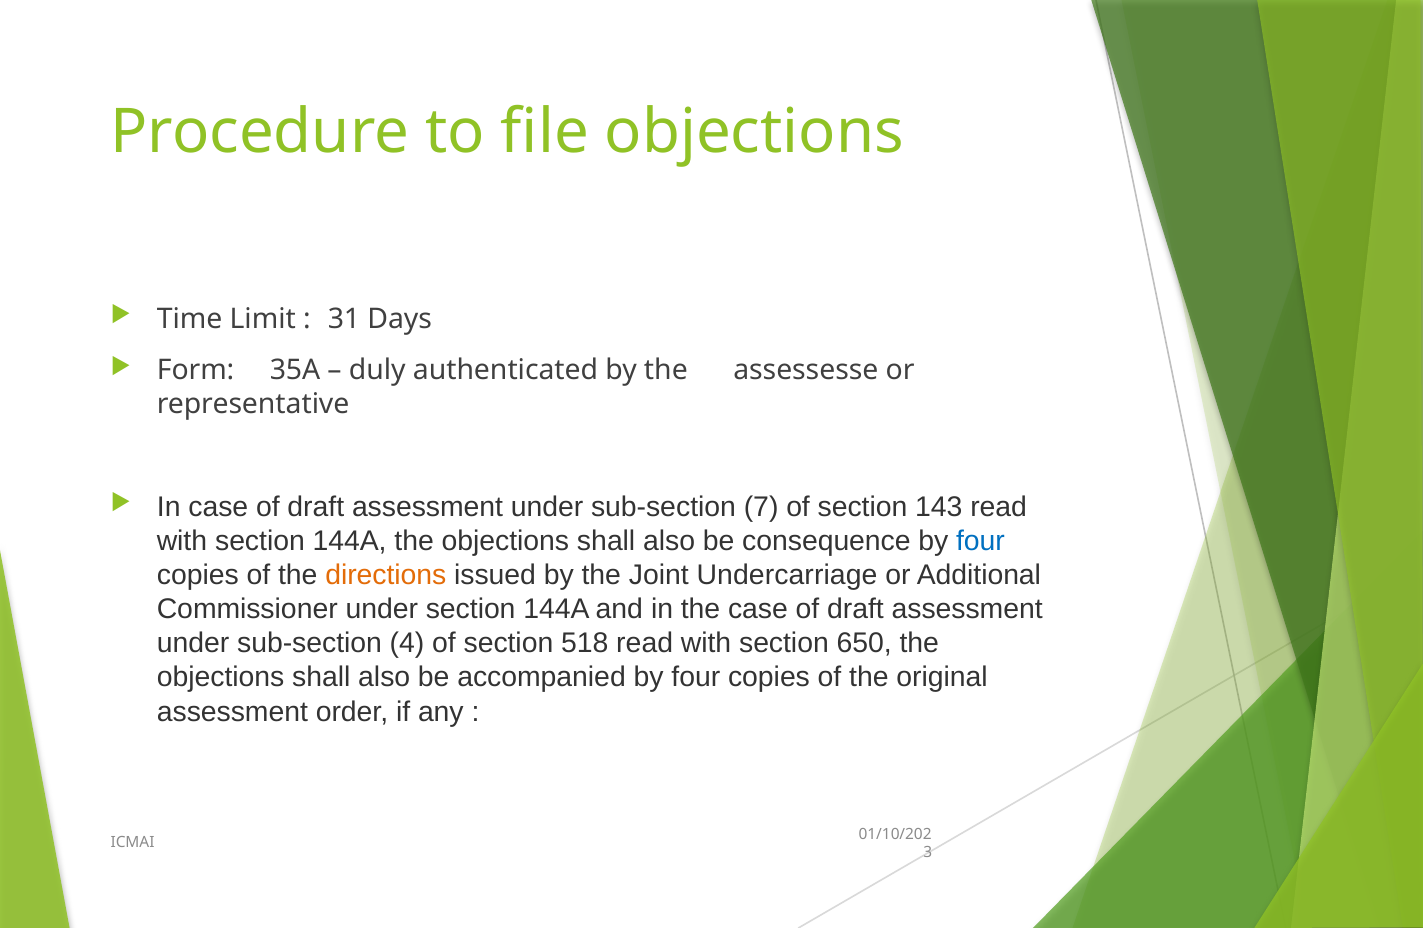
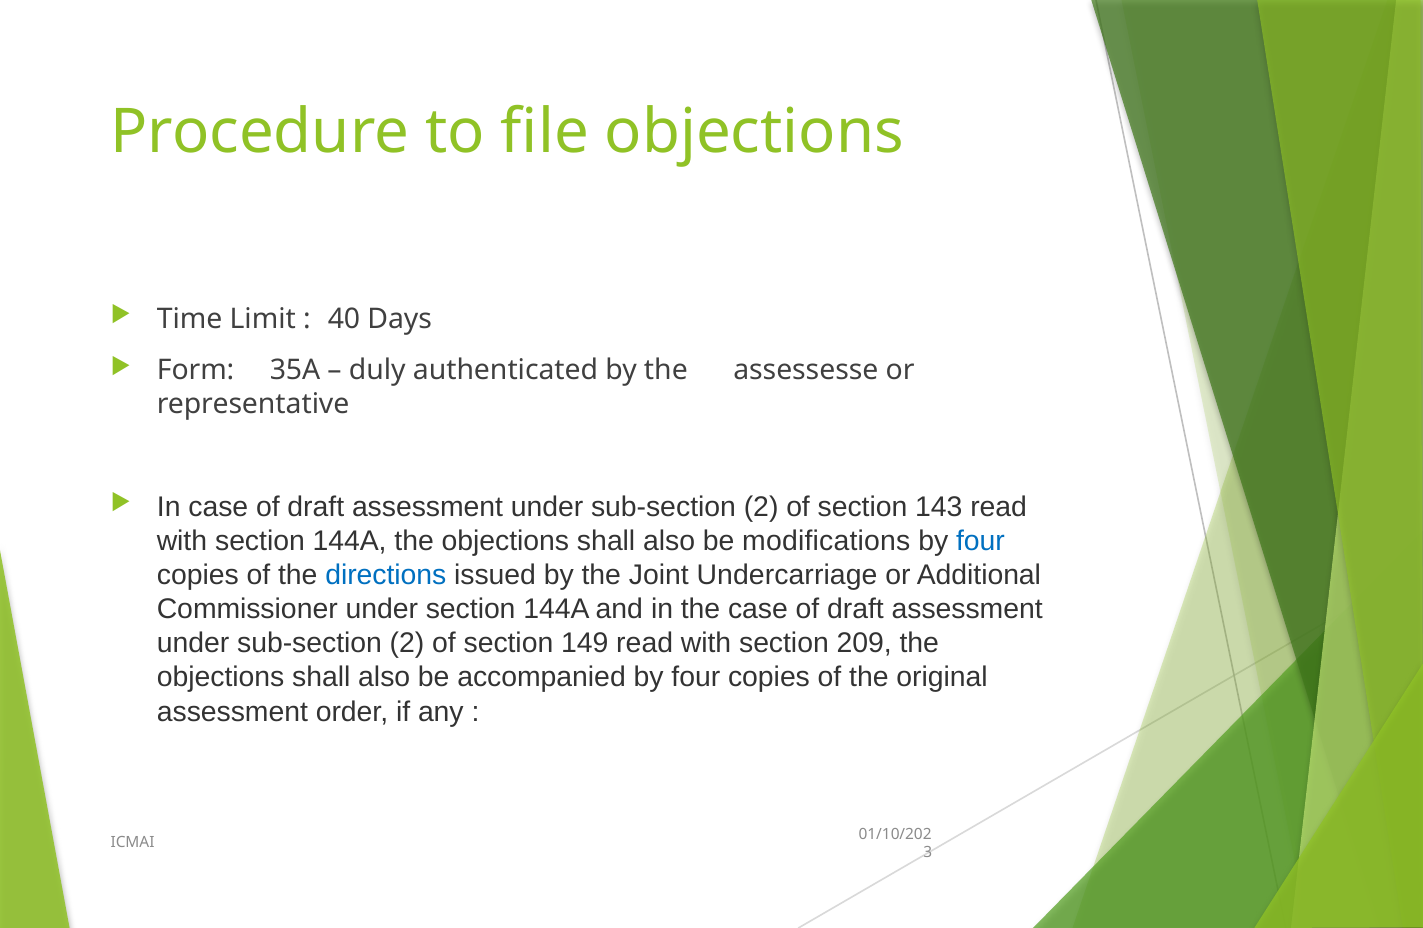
31: 31 -> 40 (344, 319)
7: 7 -> 2 (761, 507)
consequence: consequence -> modifications (826, 541)
directions colour: orange -> blue (386, 575)
4: 4 -> 2 (407, 644)
518: 518 -> 149 (585, 644)
650: 650 -> 209 (864, 644)
